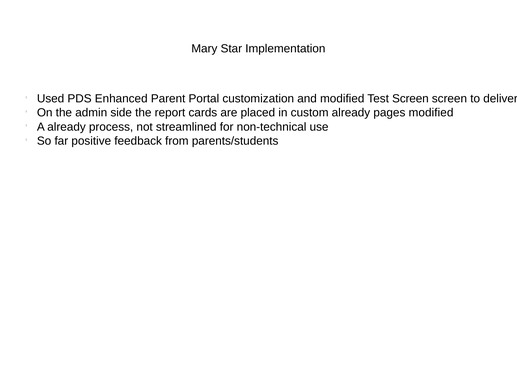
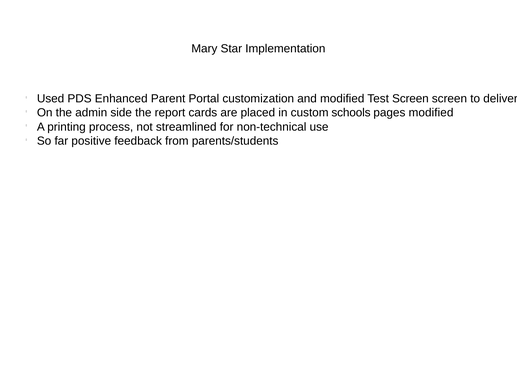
custom already: already -> schools (351, 113)
A already: already -> printing (67, 127)
